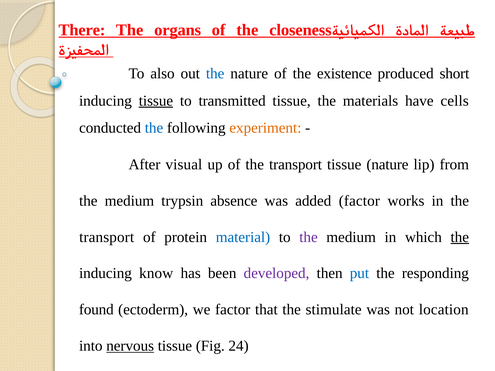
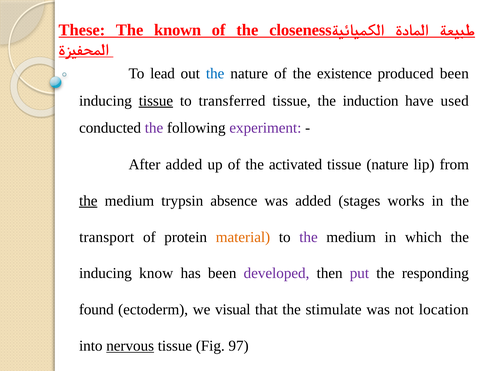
There: There -> These (82, 30)
organs: organs -> known (178, 30)
also: also -> lead (163, 74)
produced short: short -> been (454, 74)
transmitted: transmitted -> transferred (232, 101)
materials: materials -> induction (371, 101)
cells: cells -> used (455, 101)
the colour: blue -> purple (154, 128)
experiment colour: orange -> purple (265, 128)
After visual: visual -> added (184, 165)
of the transport: transport -> activated (296, 165)
the underline: none -> present (88, 201)
added factor: factor -> stages (359, 201)
material colour: blue -> orange (243, 237)
the underline: present -> none (460, 237)
put colour: blue -> purple (359, 273)
we factor: factor -> visual (233, 310)
24: 24 -> 97 (239, 346)
